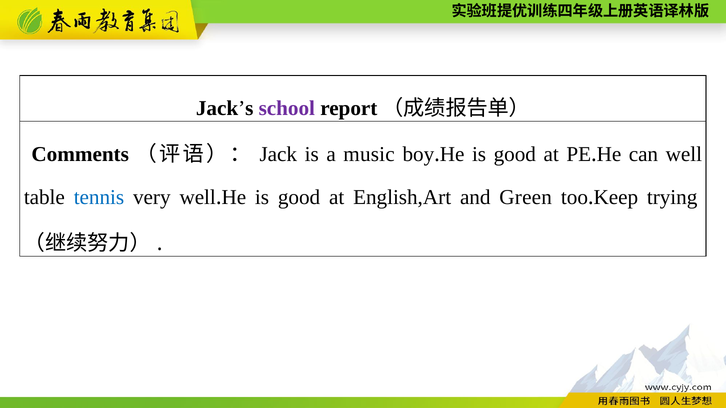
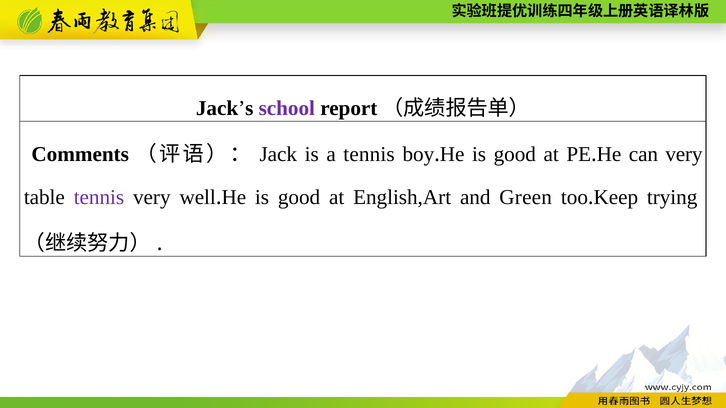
a music: music -> tennis (369, 154)
can well: well -> very (684, 154)
tennis colour: blue -> purple (99, 197)
